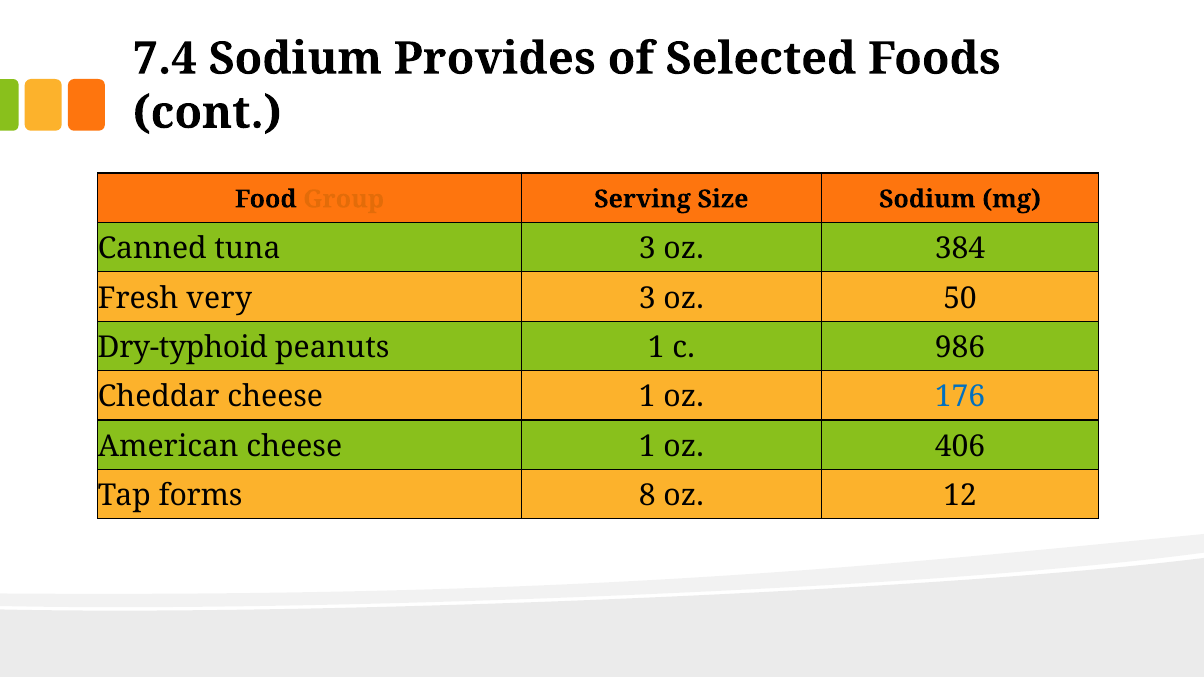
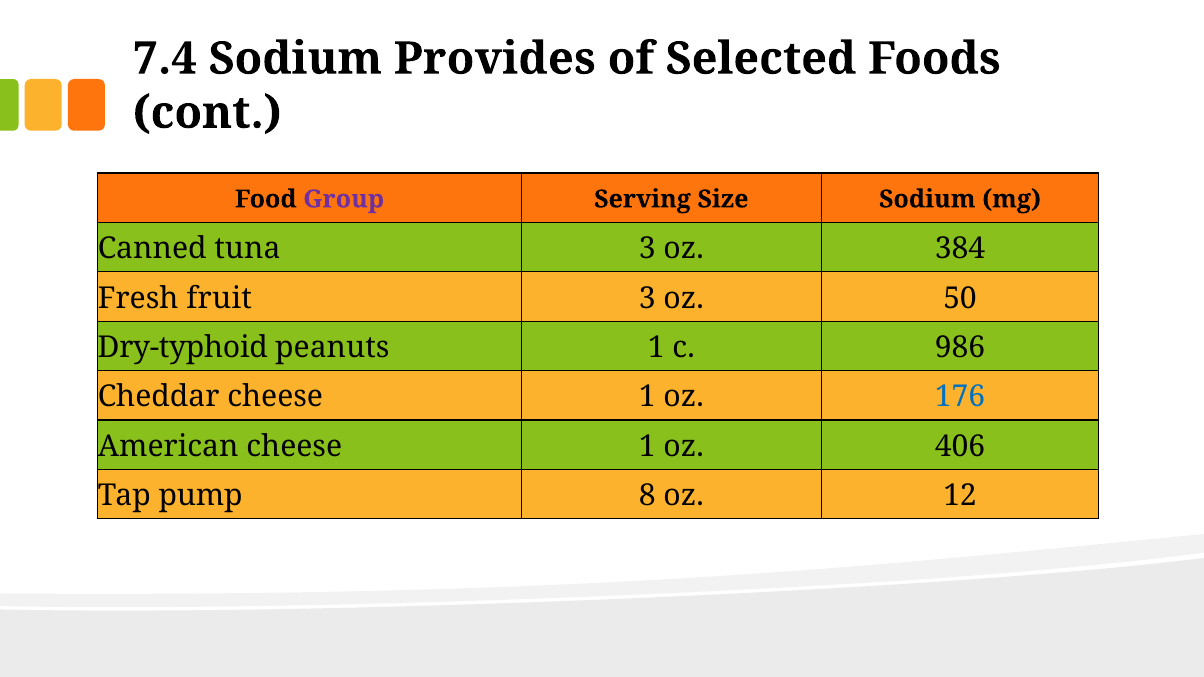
Group colour: orange -> purple (344, 199)
very: very -> fruit (219, 298)
forms: forms -> pump (201, 496)
